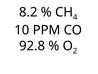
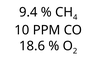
8.2: 8.2 -> 9.4 (28, 12)
92.8: 92.8 -> 18.6 (32, 46)
